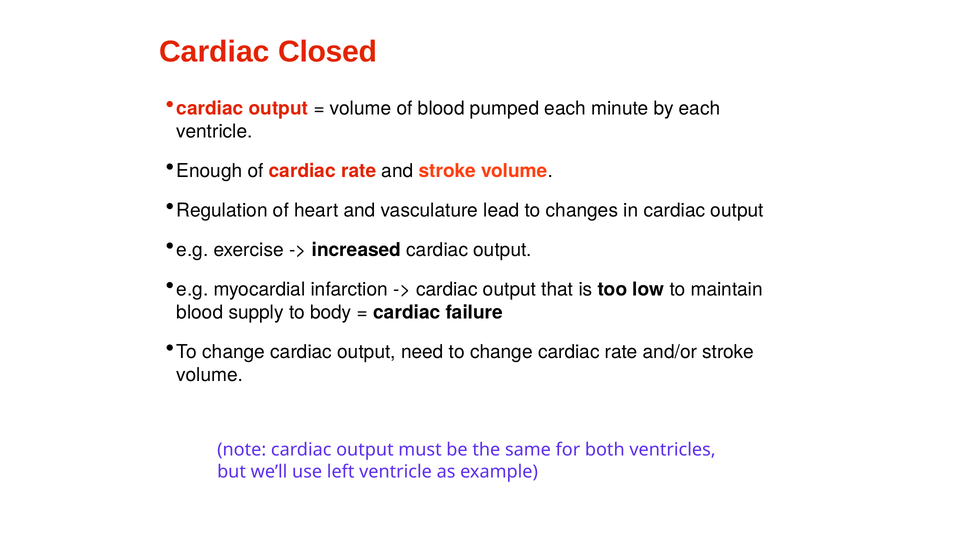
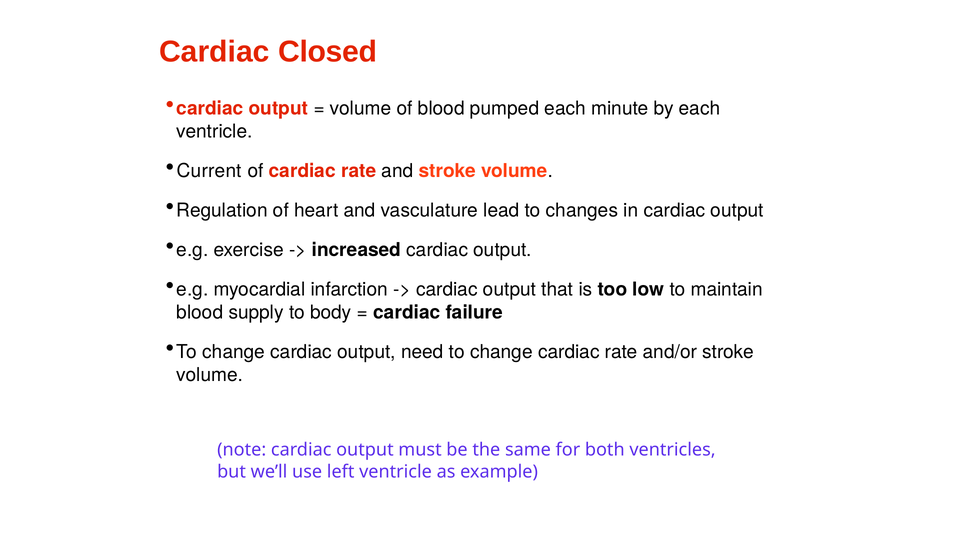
Enough: Enough -> Current (209, 171)
